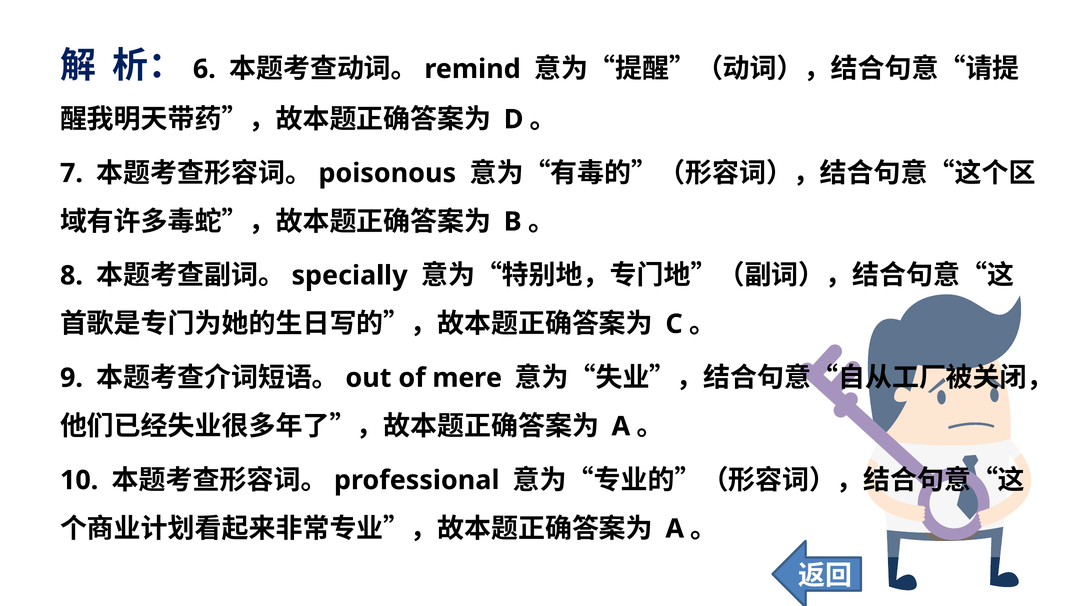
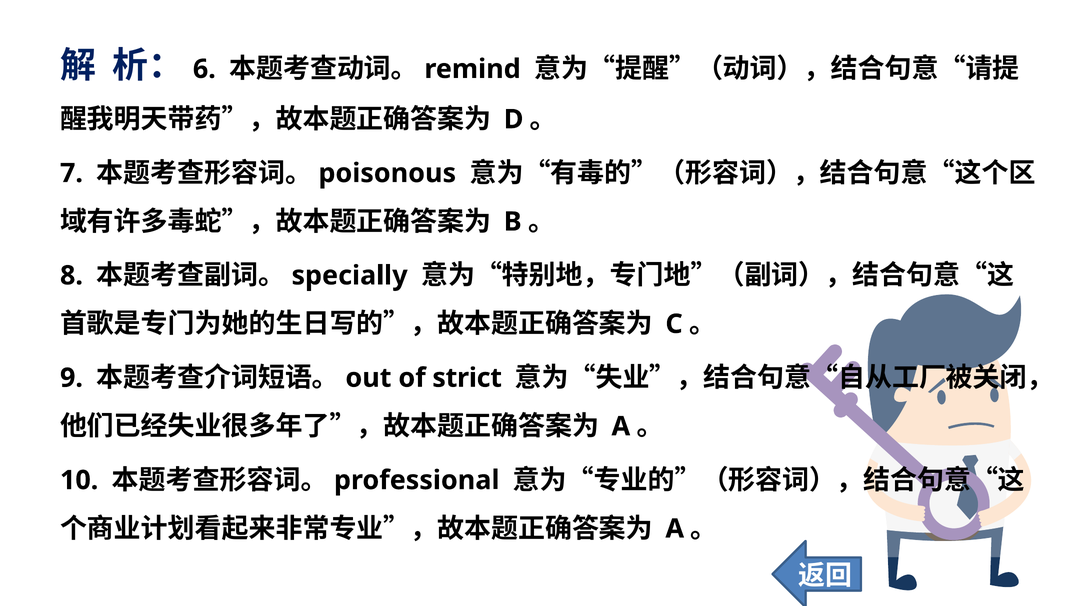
mere: mere -> strict (467, 378)
